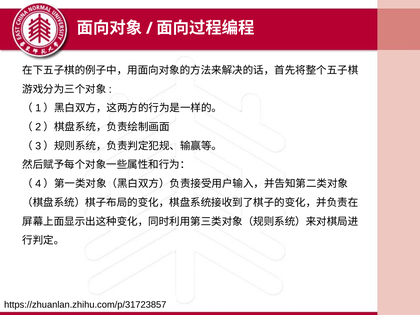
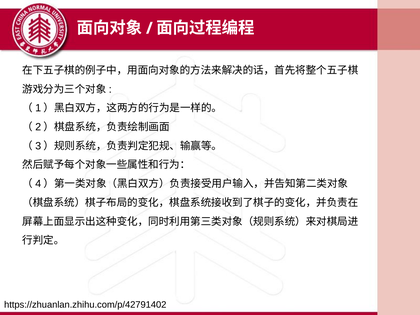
https://zhuanlan.zhihu.com/p/31723857: https://zhuanlan.zhihu.com/p/31723857 -> https://zhuanlan.zhihu.com/p/42791402 (85, 305)
